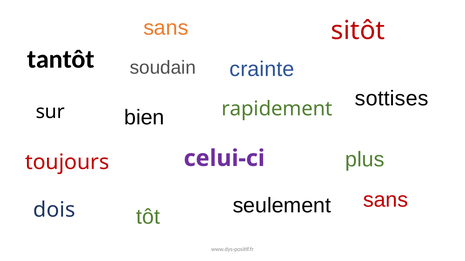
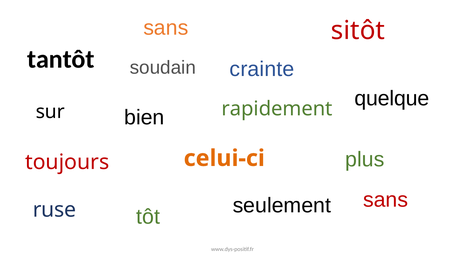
sottises: sottises -> quelque (392, 99)
celui-ci colour: purple -> orange (224, 159)
dois: dois -> ruse (55, 210)
